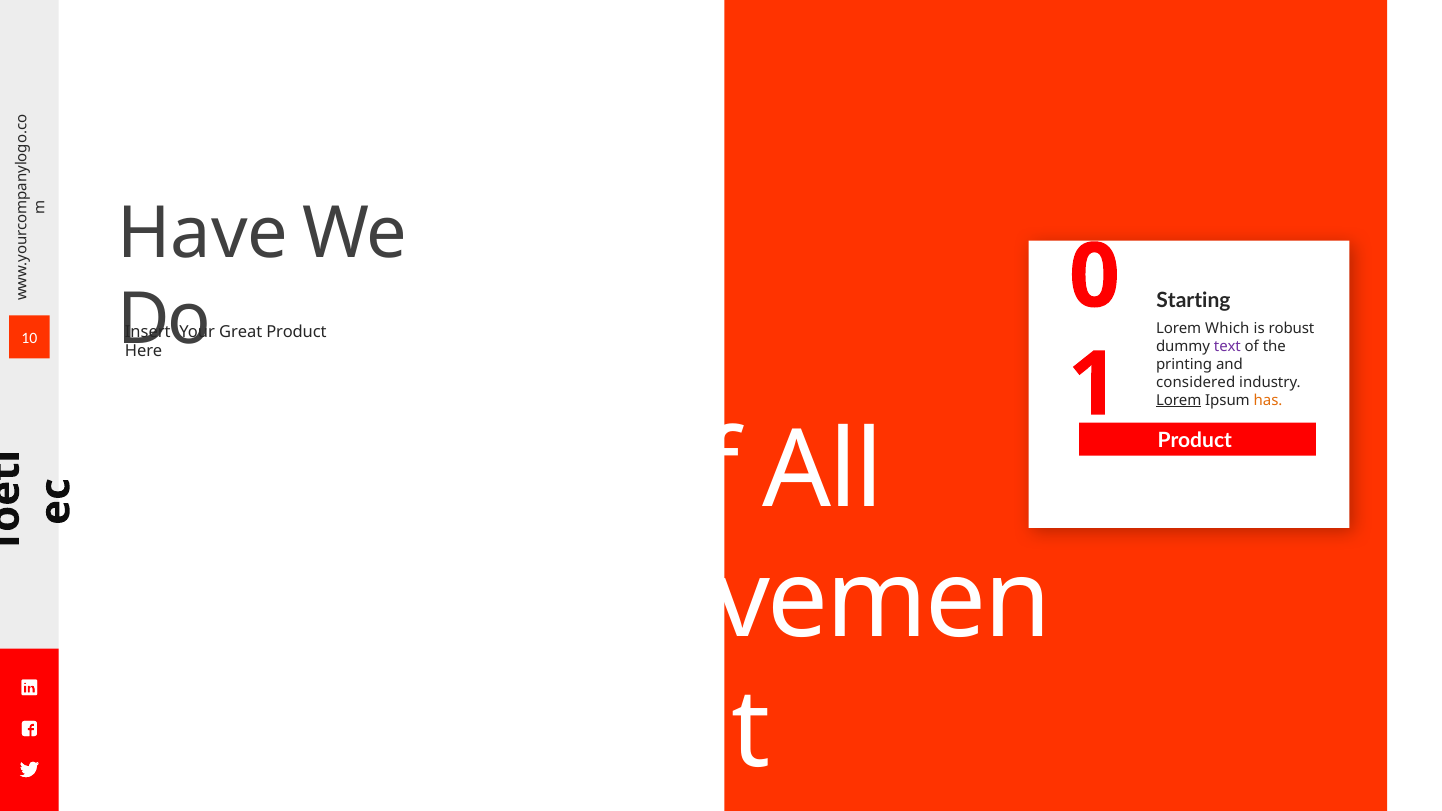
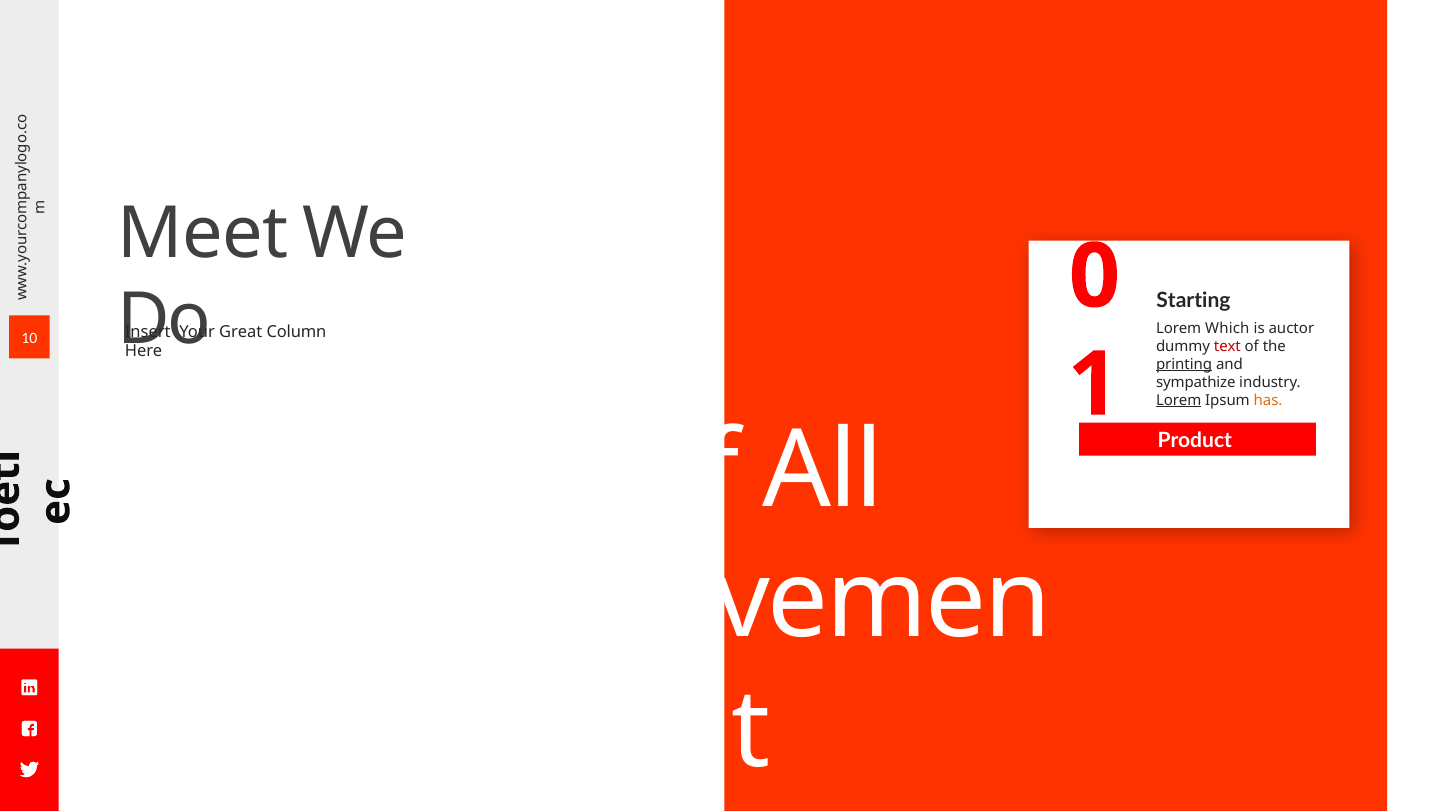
Have: Have -> Meet (203, 233)
robust: robust -> auctor (1291, 328)
Great Product: Product -> Column (296, 332)
text colour: purple -> red (1227, 346)
printing underline: none -> present (1184, 364)
considered: considered -> sympathize (1196, 382)
